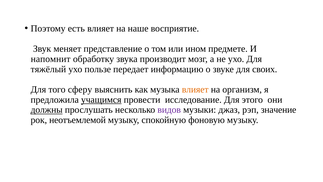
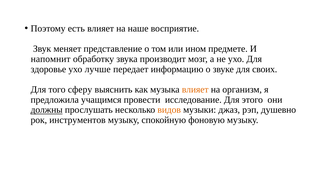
тяжёлый: тяжёлый -> здоровье (48, 69)
пользе: пользе -> лучше (98, 69)
учащимся underline: present -> none (101, 100)
видов colour: purple -> orange (169, 110)
значение: значение -> душевно (279, 110)
неотъемлемой: неотъемлемой -> инструментов (77, 120)
